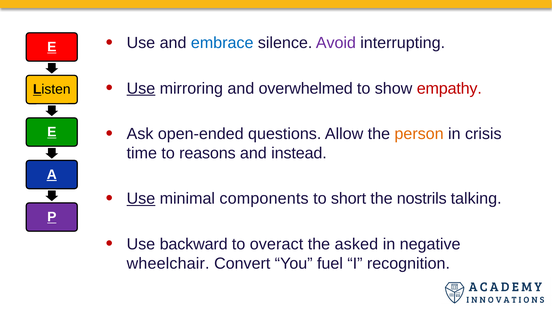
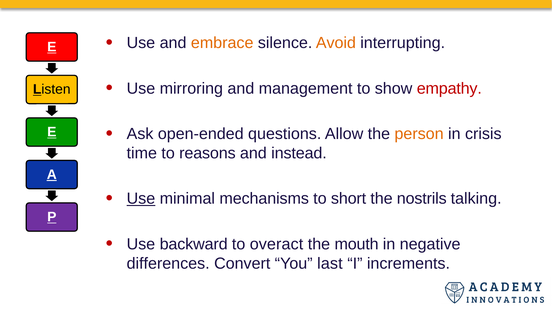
embrace colour: blue -> orange (222, 43)
Avoid colour: purple -> orange (336, 43)
Use underline: present -> none (141, 89)
overwhelmed: overwhelmed -> management (306, 89)
components: components -> mechanisms (264, 199)
asked: asked -> mouth (357, 245)
wheelchair: wheelchair -> differences (168, 264)
fuel: fuel -> last (330, 264)
recognition: recognition -> increments (408, 264)
